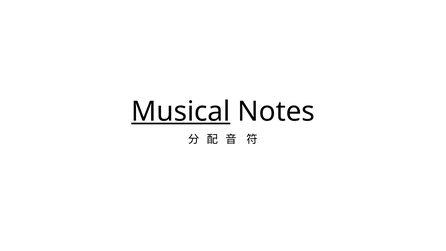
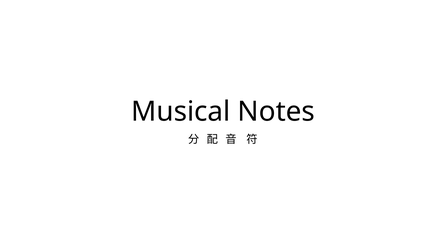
Musical underline: present -> none (181, 111)
